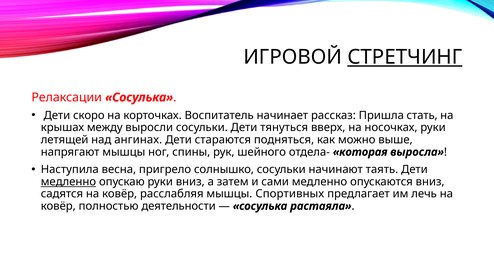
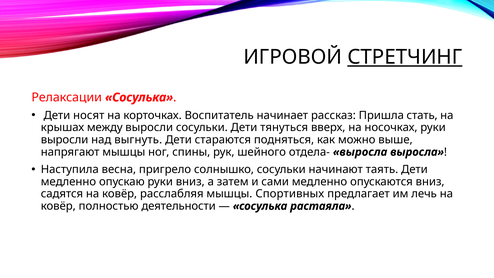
скоро: скоро -> носят (89, 115)
летящей: летящей -> выросли (65, 140)
ангинах: ангинах -> выгнуть (138, 140)
отдела- которая: которая -> выросла (360, 152)
медленно underline: present -> none (68, 182)
